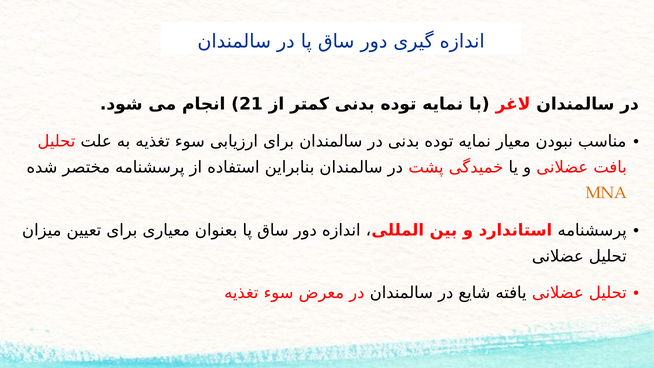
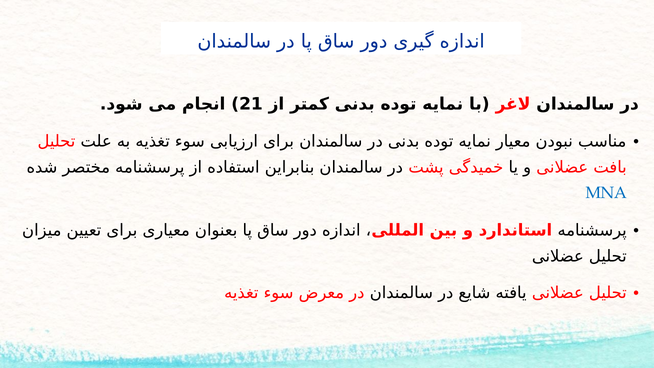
MNA colour: orange -> blue (606, 193)
